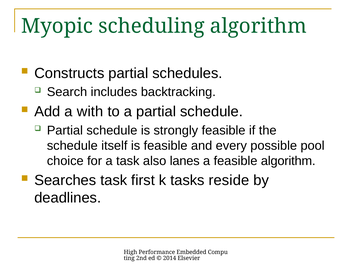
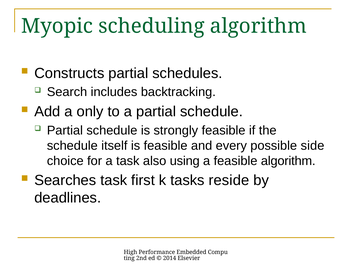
with: with -> only (90, 112)
pool: pool -> side (312, 146)
lanes: lanes -> using (185, 161)
